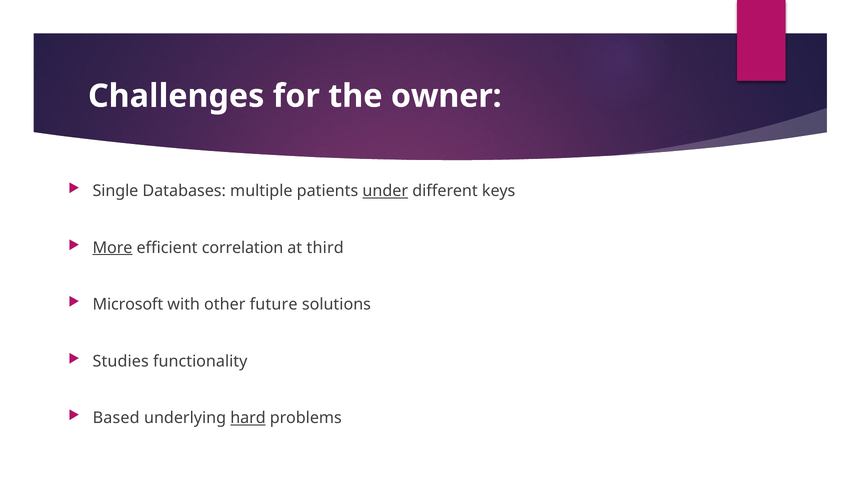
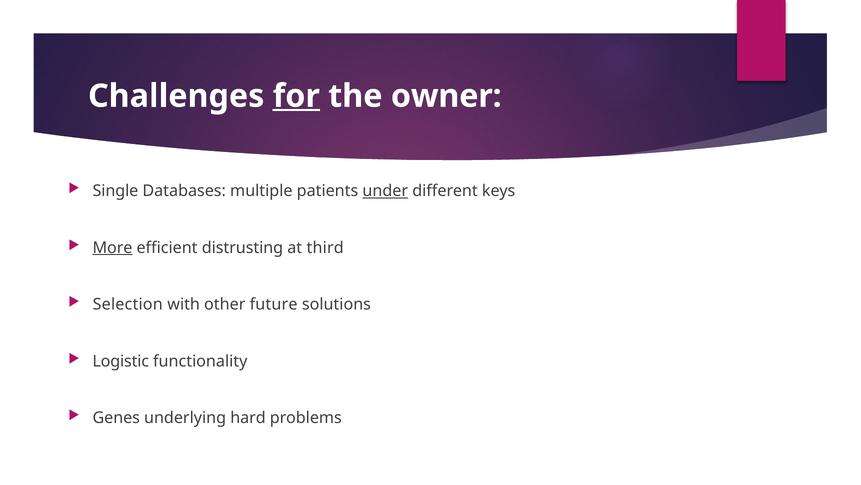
for underline: none -> present (296, 96)
correlation: correlation -> distrusting (243, 247)
Microsoft: Microsoft -> Selection (128, 304)
Studies: Studies -> Logistic (121, 361)
Based: Based -> Genes (116, 417)
hard underline: present -> none (248, 417)
